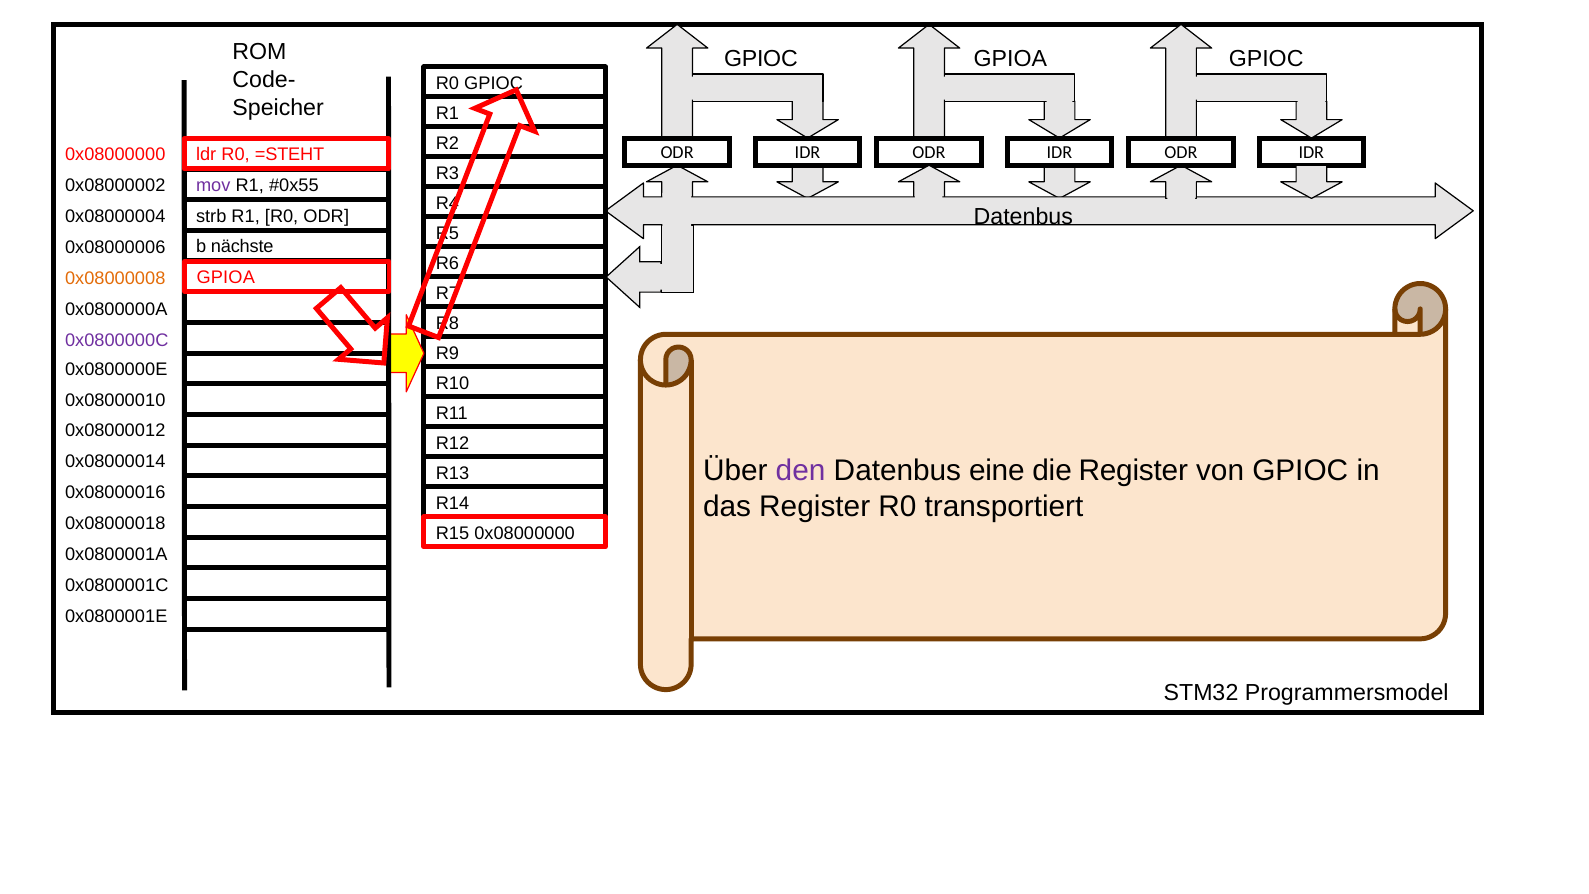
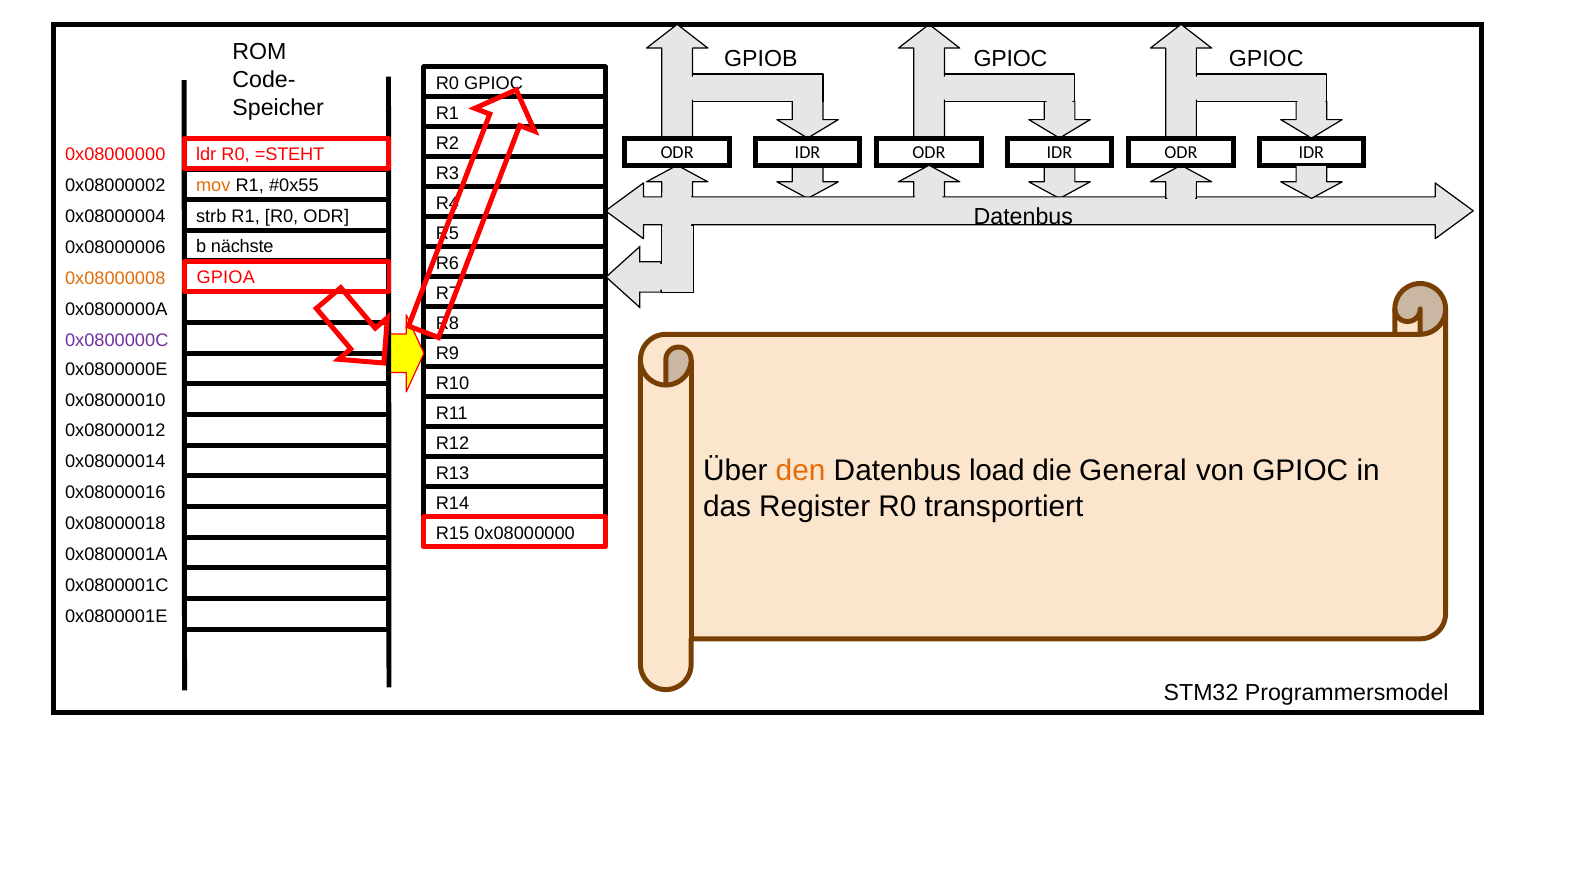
GPIOC: GPIOC -> GPIOB (761, 59)
GPIOA: GPIOA -> GPIOC (1011, 59)
mov colour: purple -> orange (213, 186)
den colour: purple -> orange (801, 471)
eine: eine -> load (997, 471)
die Register: Register -> General (1133, 471)
